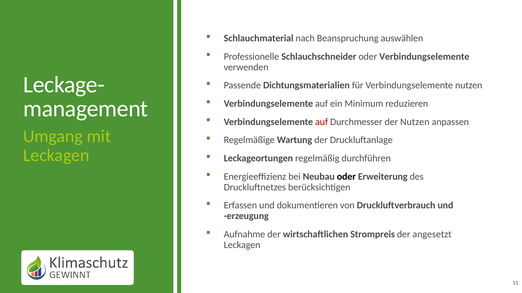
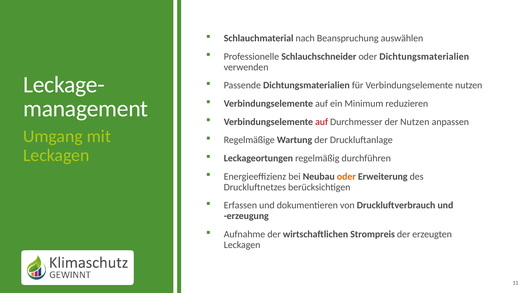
oder Verbindungselemente: Verbindungselemente -> Dichtungsmaterialien (424, 57)
oder colour: black -> orange (346, 177)
angesetzt: angesetzt -> erzeugten (432, 235)
